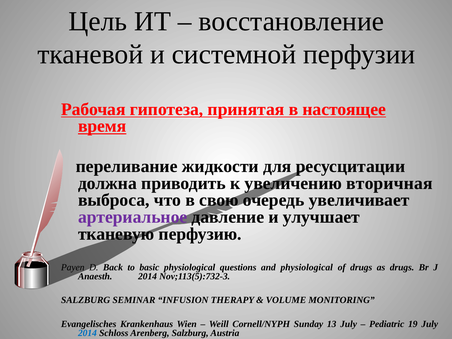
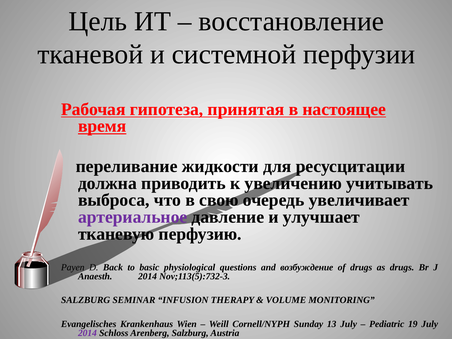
вторичная: вторичная -> учитывать (390, 183)
and physiological: physiological -> возбуждение (307, 267)
2014 colour: blue -> purple (87, 333)
